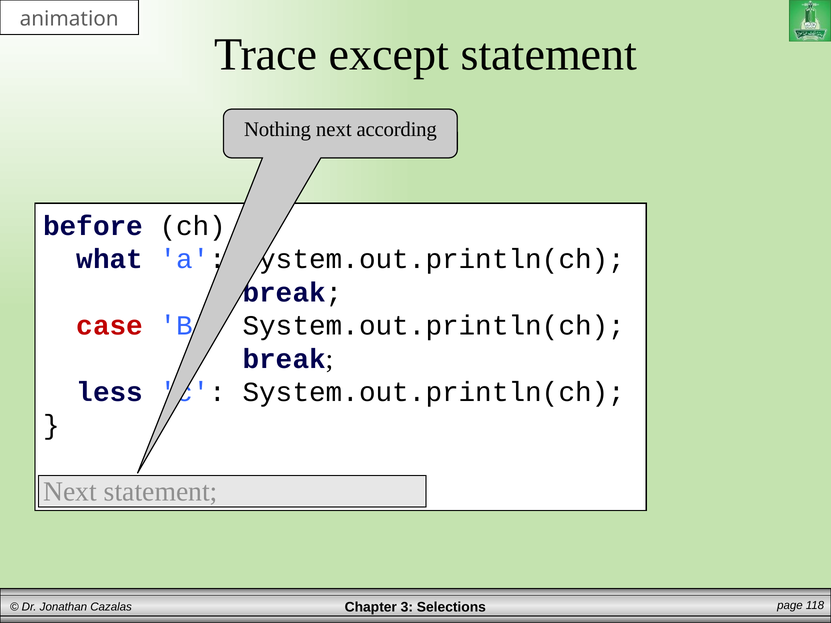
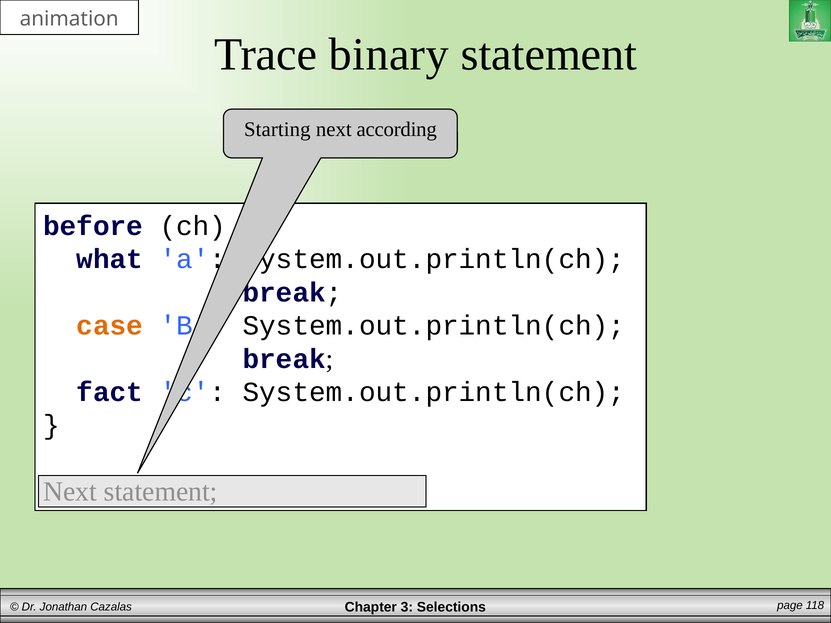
except: except -> binary (389, 55)
Nothing: Nothing -> Starting (277, 130)
case colour: red -> orange (110, 326)
less: less -> fact (110, 392)
